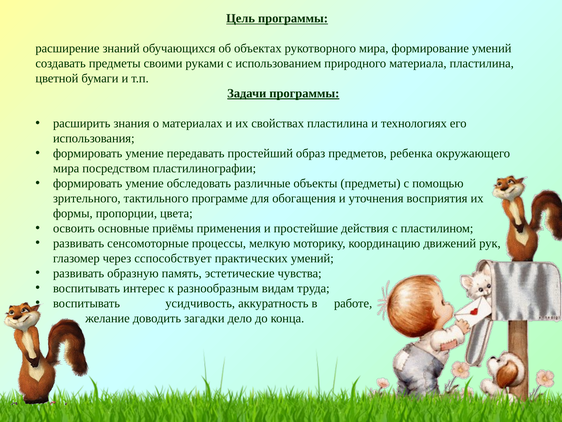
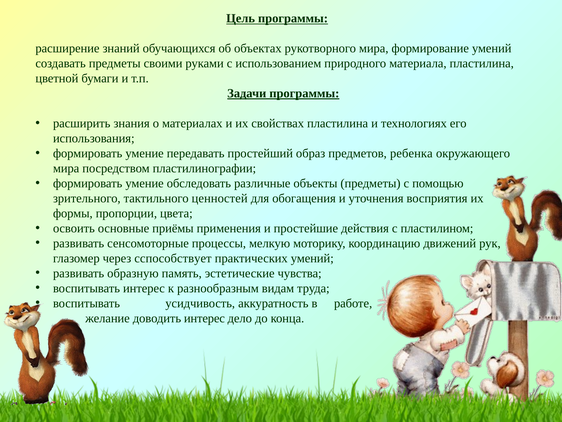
программе: программе -> ценностей (220, 198)
доводить загадки: загадки -> интерес (204, 318)
